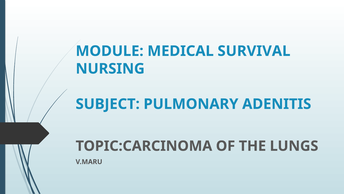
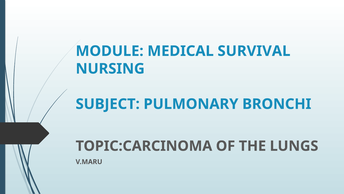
ADENITIS: ADENITIS -> BRONCHI (277, 104)
